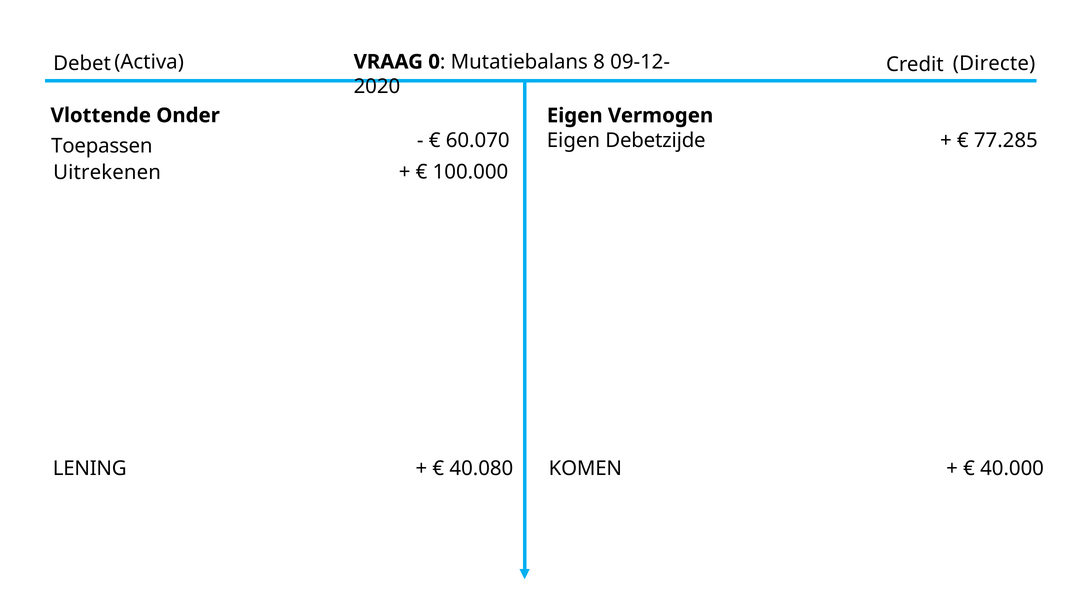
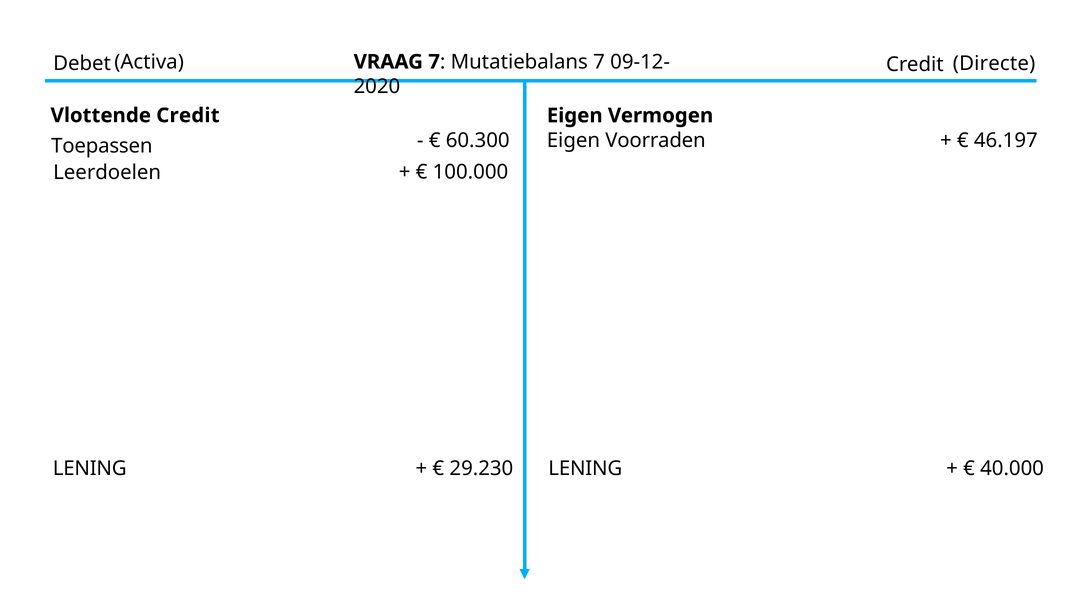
VRAAG 0: 0 -> 7 (434, 62)
Mutatiebalans 8: 8 -> 7 (599, 62)
Vlottende Onder: Onder -> Credit (188, 115)
Debetzijde: Debetzijde -> Voorraden (655, 140)
77.285: 77.285 -> 46.197 (1006, 140)
60.070: 60.070 -> 60.300 (478, 141)
Uitrekenen: Uitrekenen -> Leerdoelen (107, 172)
40.080: 40.080 -> 29.230 (481, 468)
KOMEN: KOMEN -> LENING (585, 468)
